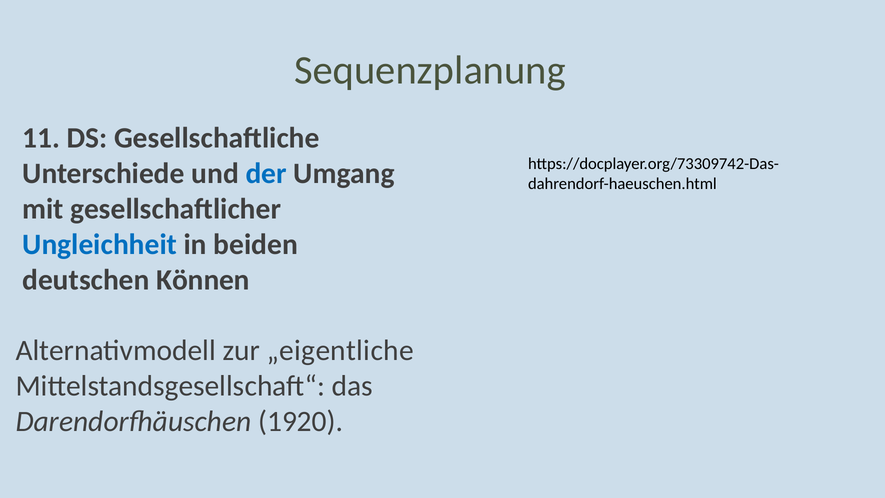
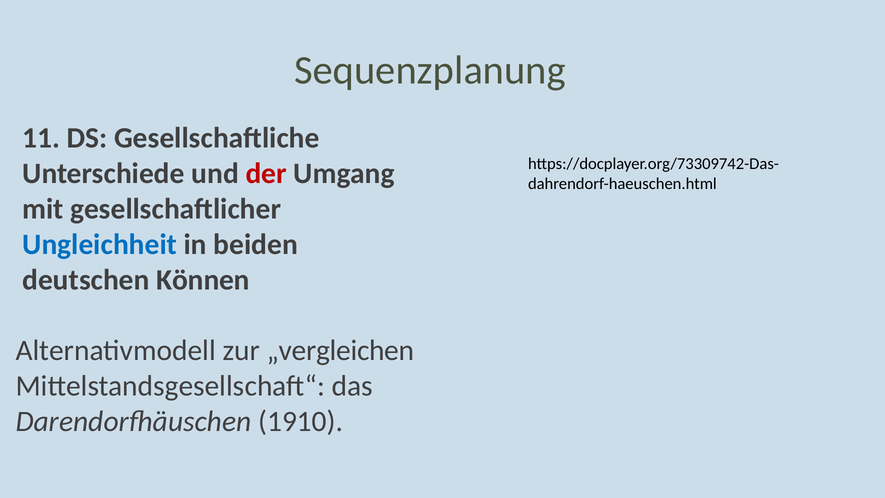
der colour: blue -> red (266, 174)
„eigentliche: „eigentliche -> „vergleichen (340, 351)
1920: 1920 -> 1910 (301, 421)
